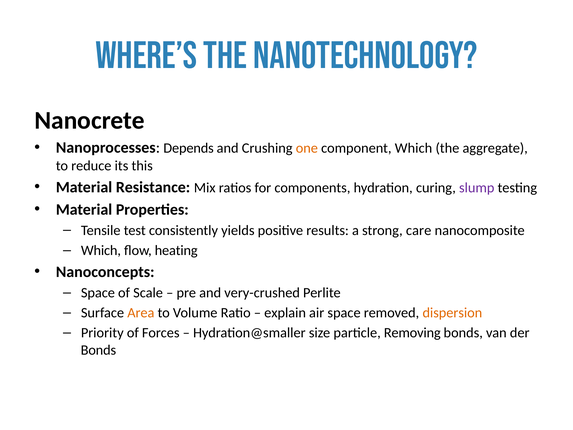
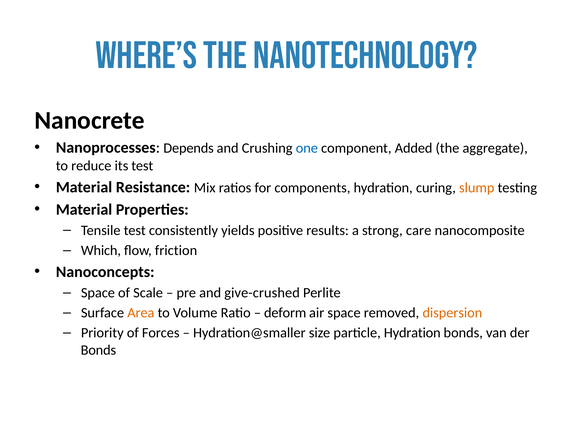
one colour: orange -> blue (307, 148)
component Which: Which -> Added (414, 148)
its this: this -> test (142, 166)
slump colour: purple -> orange (477, 188)
heating: heating -> friction (176, 250)
very-crushed: very-crushed -> give-crushed (262, 293)
explain: explain -> deform (285, 313)
particle Removing: Removing -> Hydration (412, 333)
